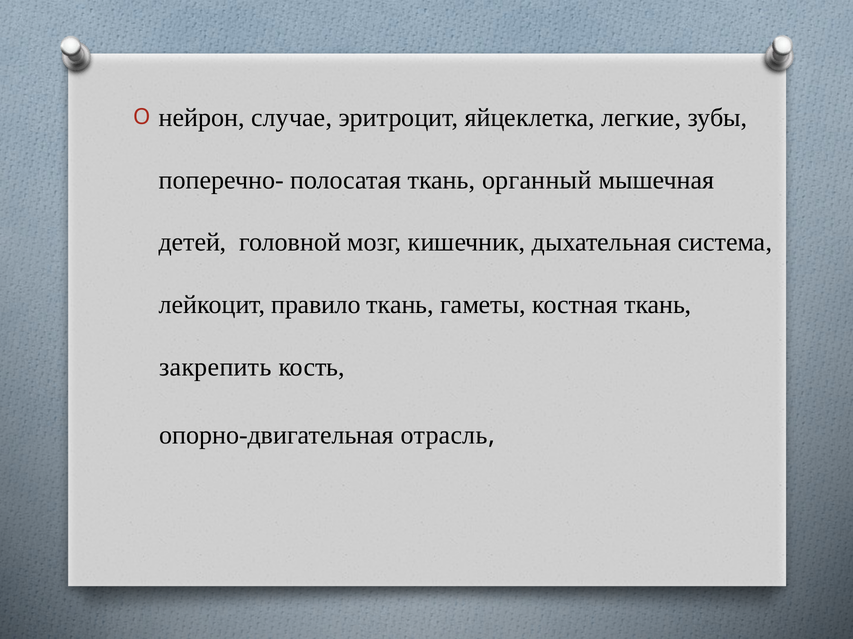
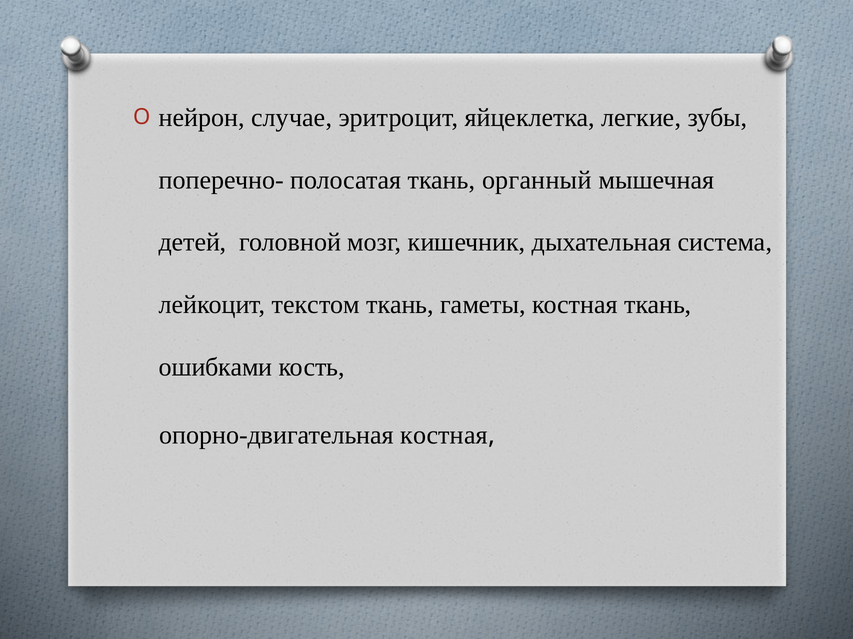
правило: правило -> текстом (316, 305)
закрепить: закрепить -> ошибками (216, 368)
опорно-двигательная отрасль: отрасль -> костная (444, 435)
